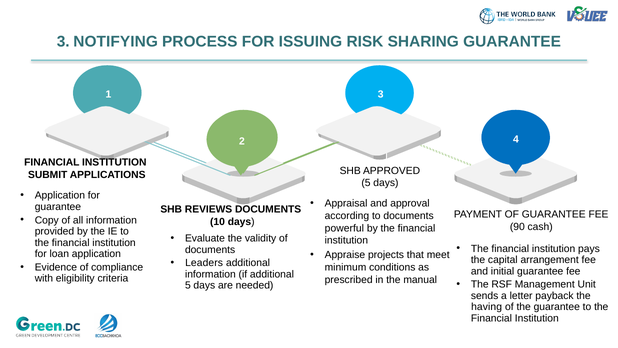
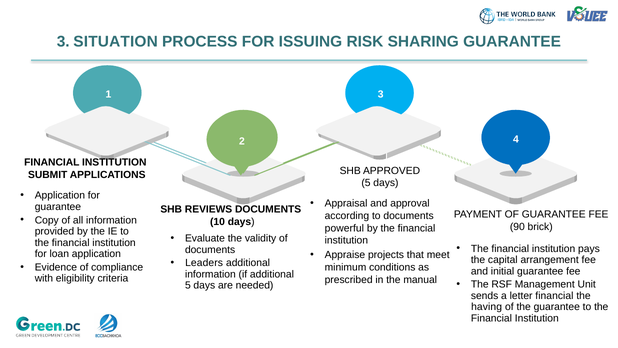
NOTIFYING: NOTIFYING -> SITUATION (116, 41)
cash: cash -> brick (540, 227)
letter payback: payback -> financial (554, 295)
